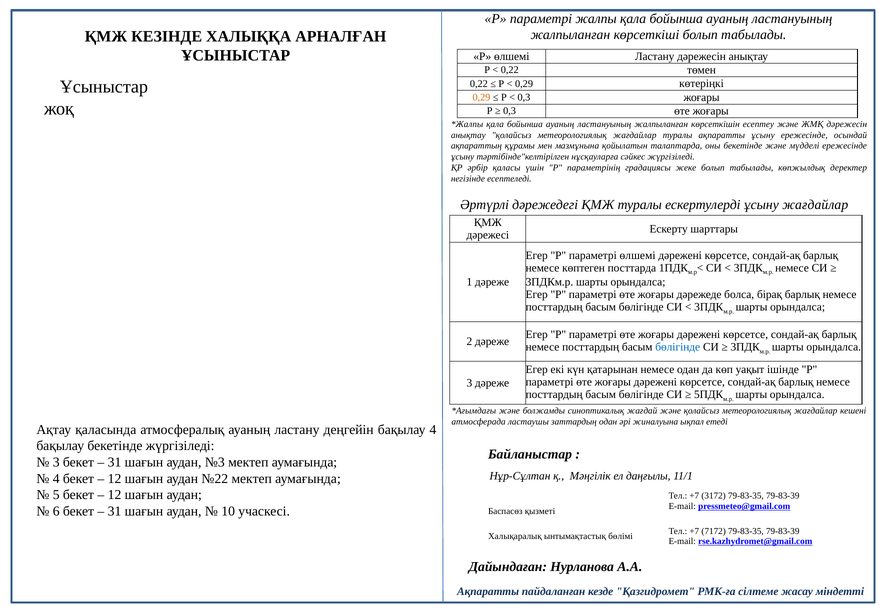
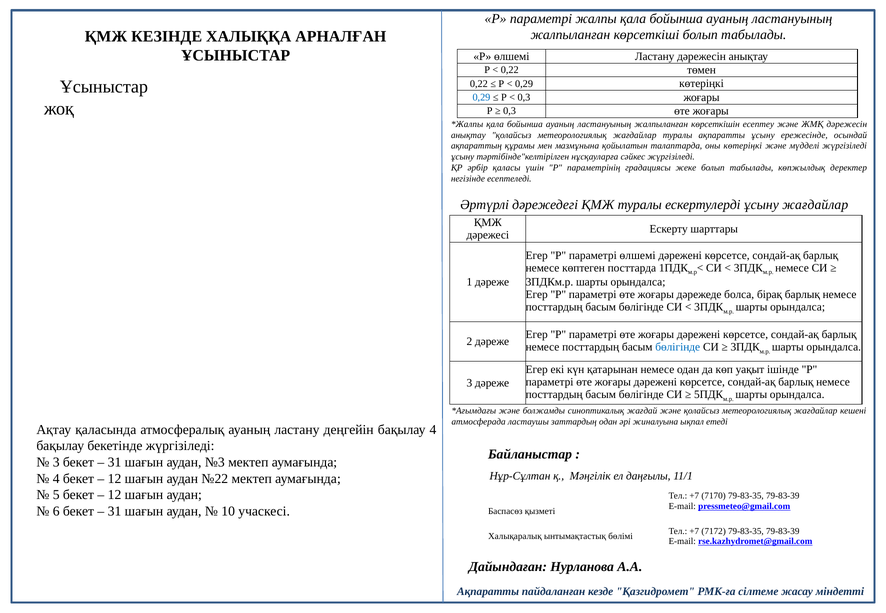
0,29 colour: orange -> blue (481, 97)
оны бекетінде: бекетінде -> көтеріңкі (743, 146)
мүдделі ережесінде: ережесінде -> жүргізіледі (845, 146)
3172: 3172 -> 7170 (714, 496)
